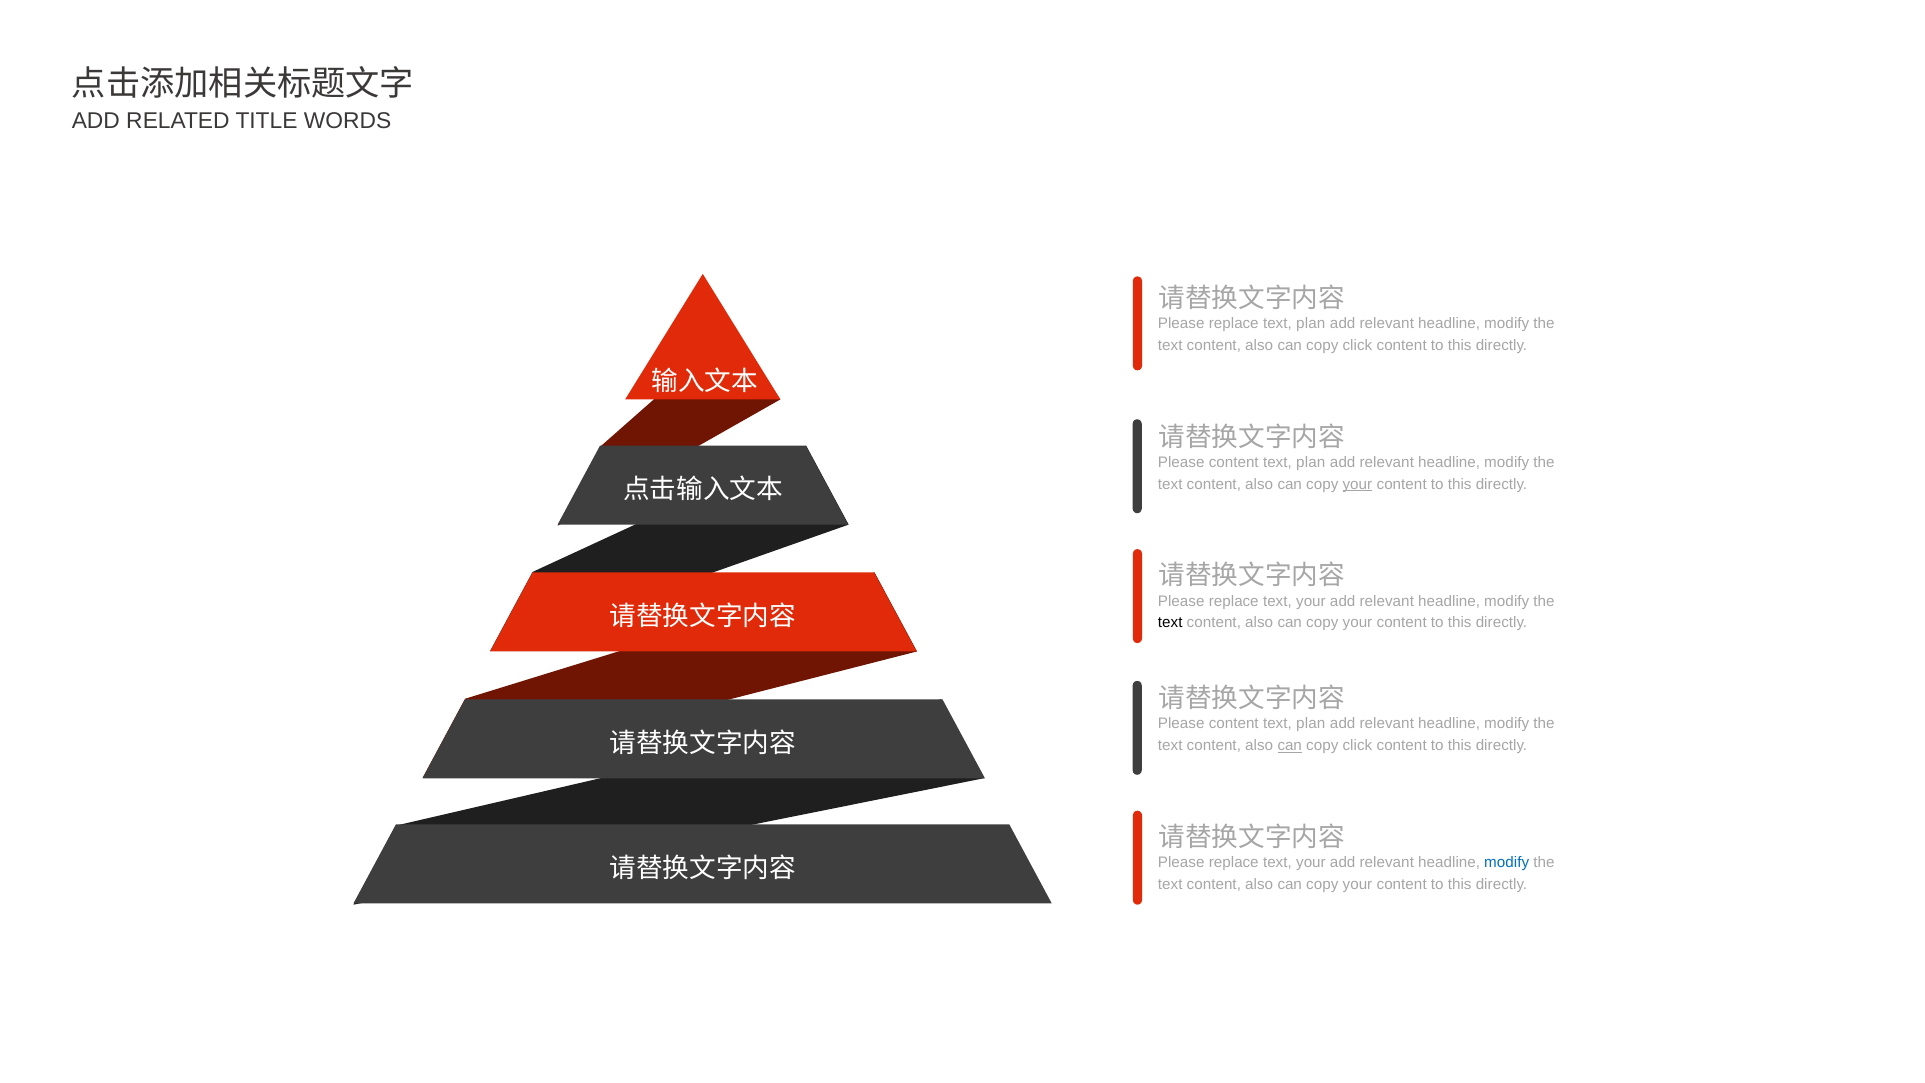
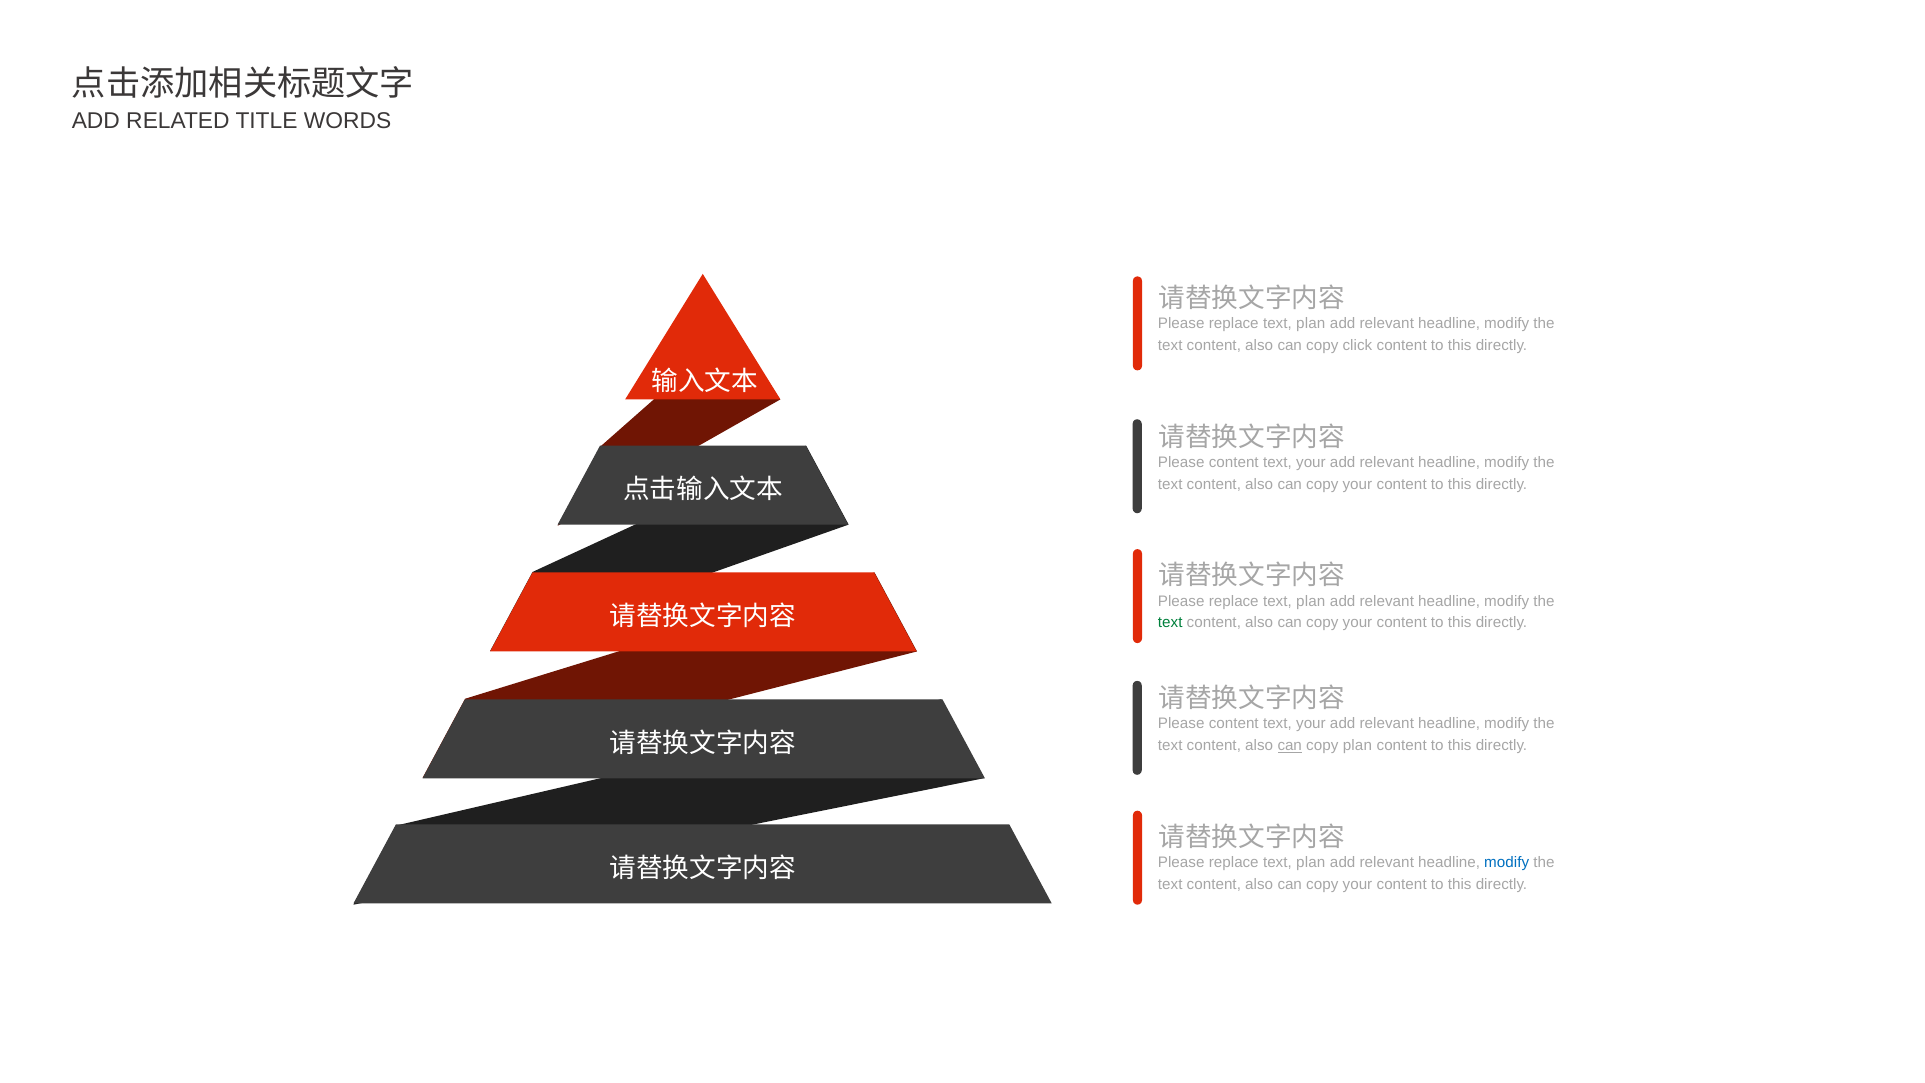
plan: plan -> your (1311, 462)
your underline: present -> none (1357, 484)
your: your -> plan (1311, 601)
text colour: black -> green (1170, 623)
plan: plan -> your (1311, 724)
click: click -> plan (1357, 745)
your: your -> plan (1311, 863)
